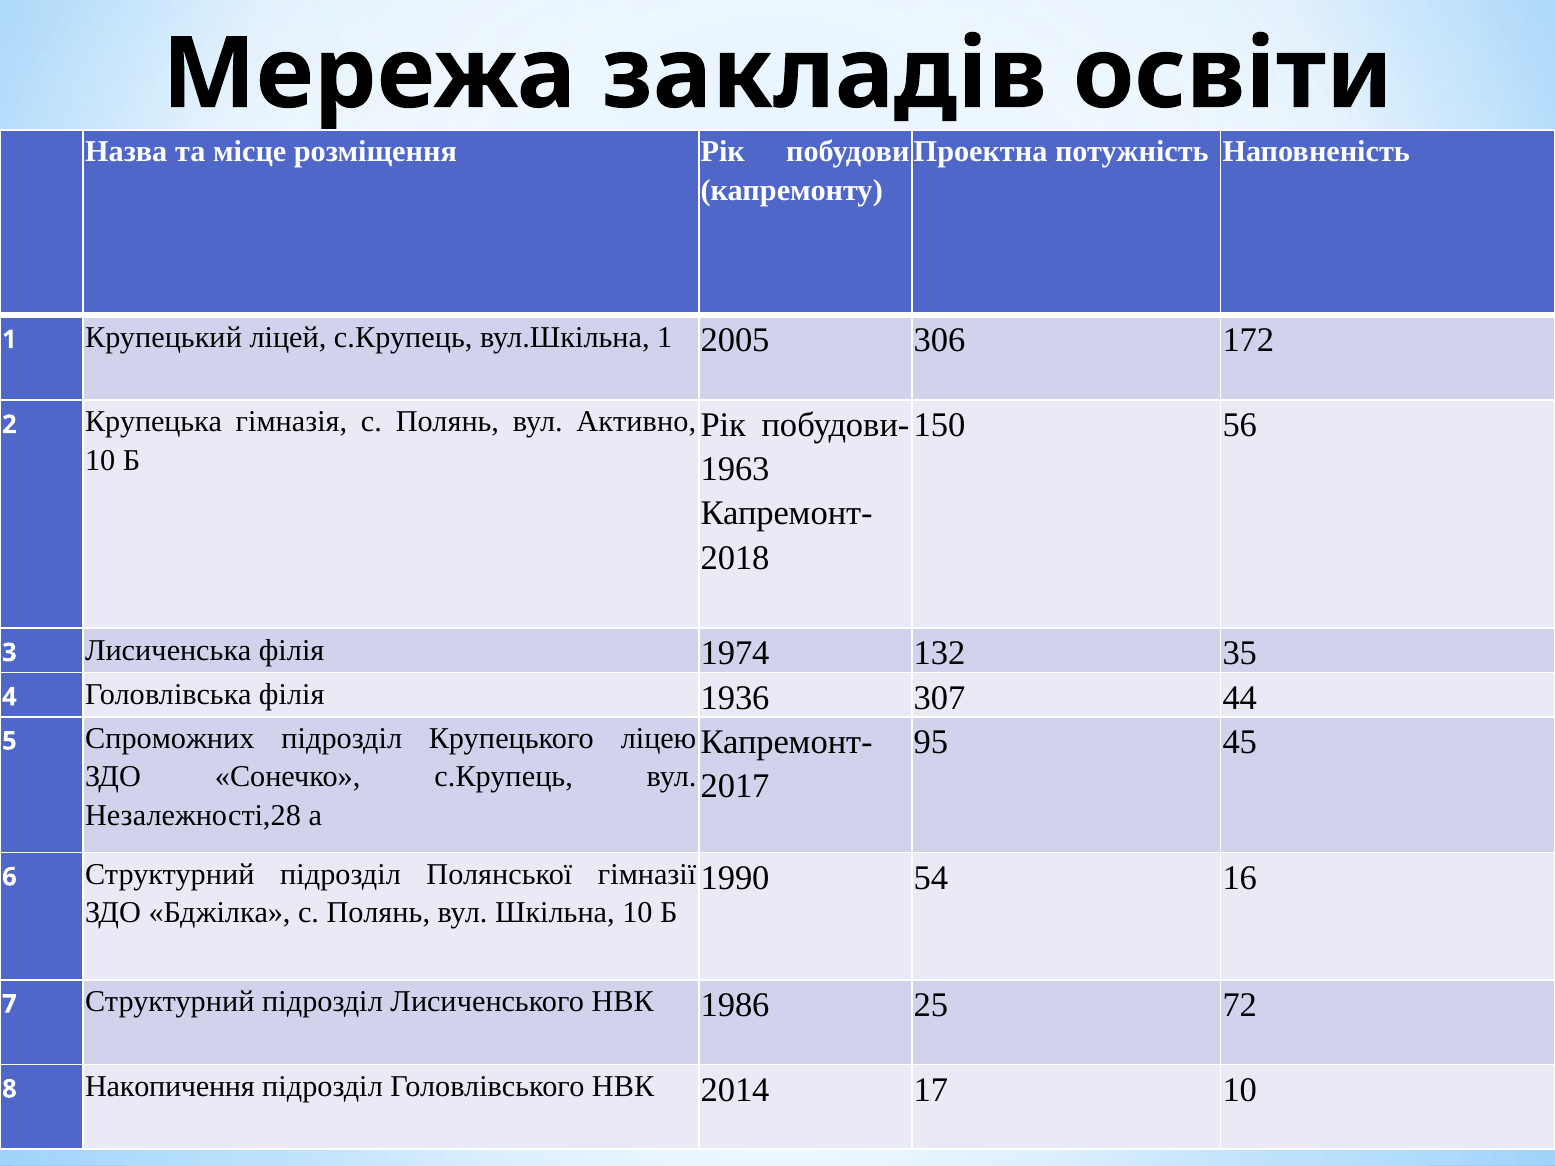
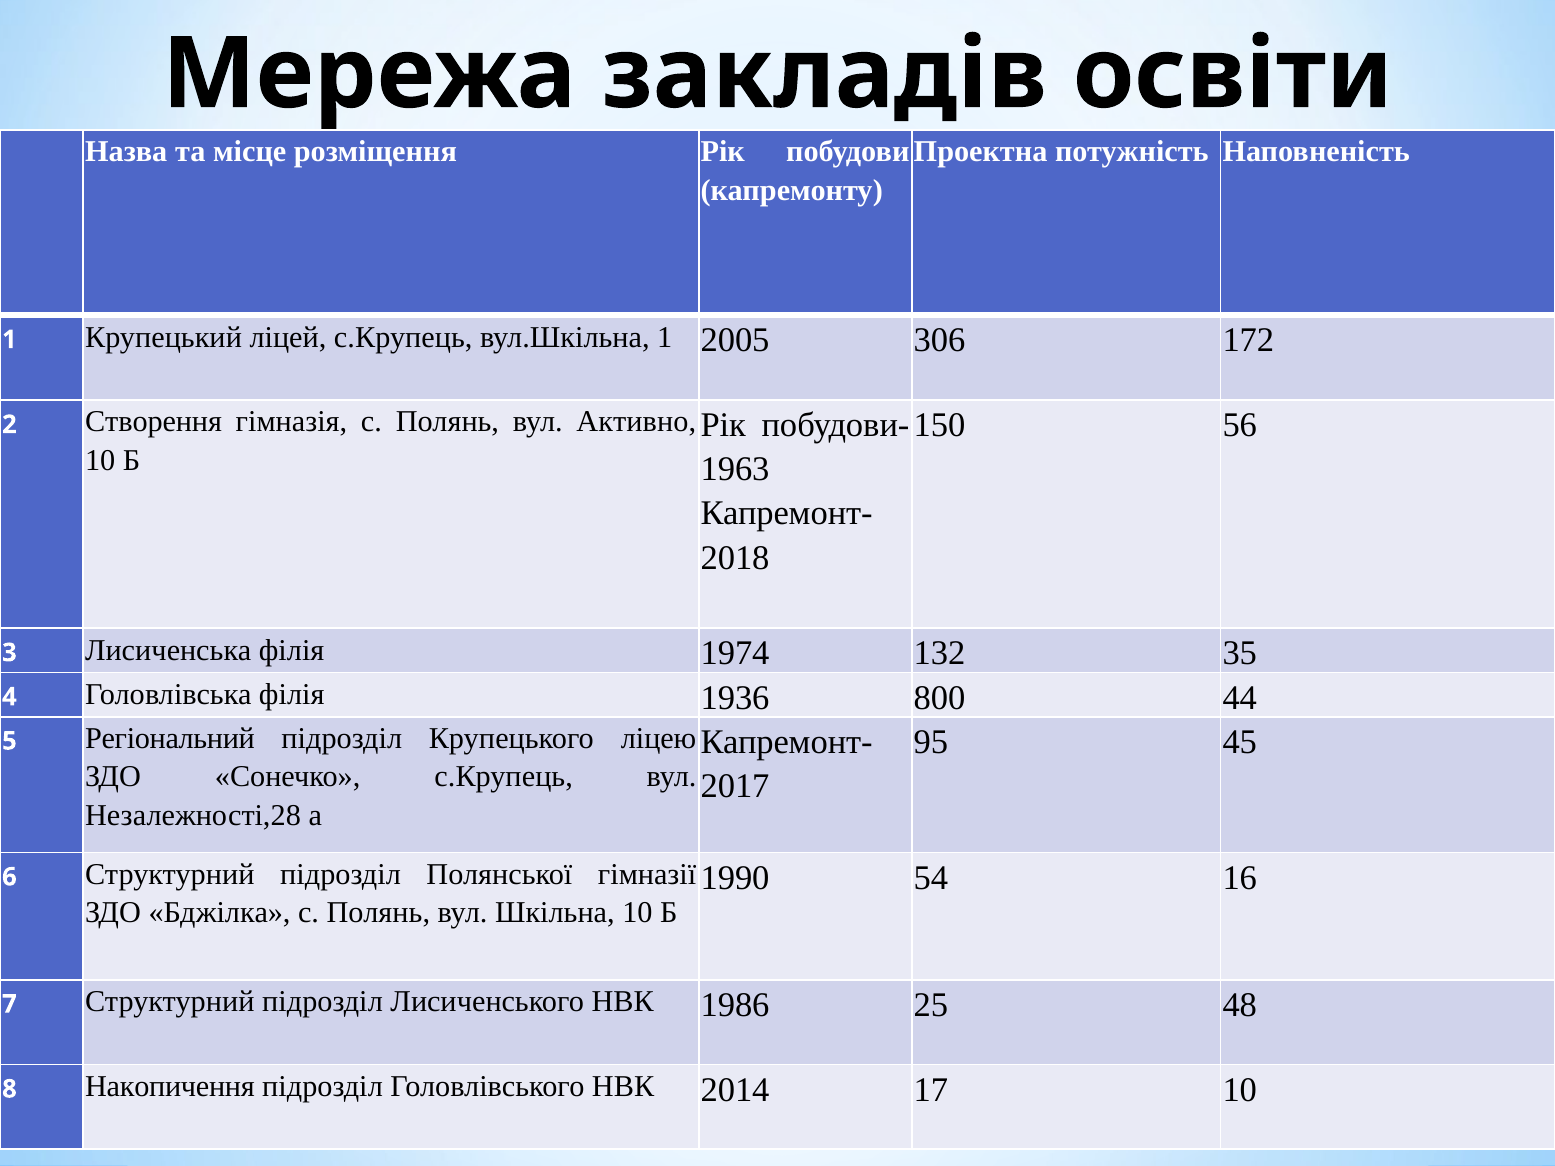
Крупецька: Крупецька -> Створення (154, 422)
307: 307 -> 800 (940, 698)
Спроможних: Спроможних -> Регіональний (170, 739)
72: 72 -> 48 (1240, 1005)
